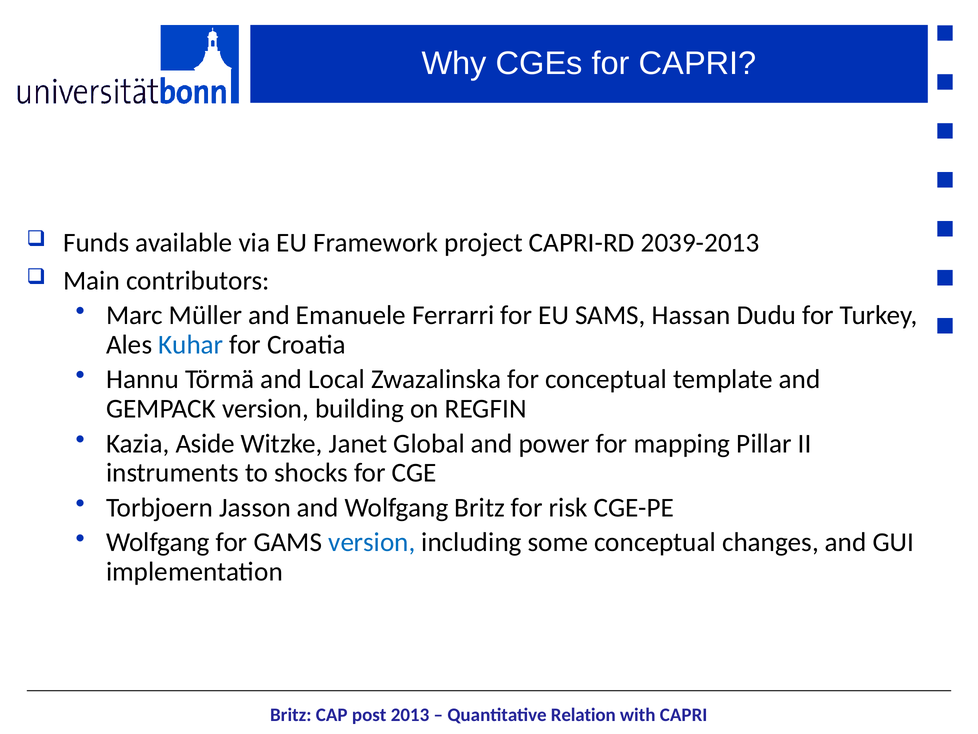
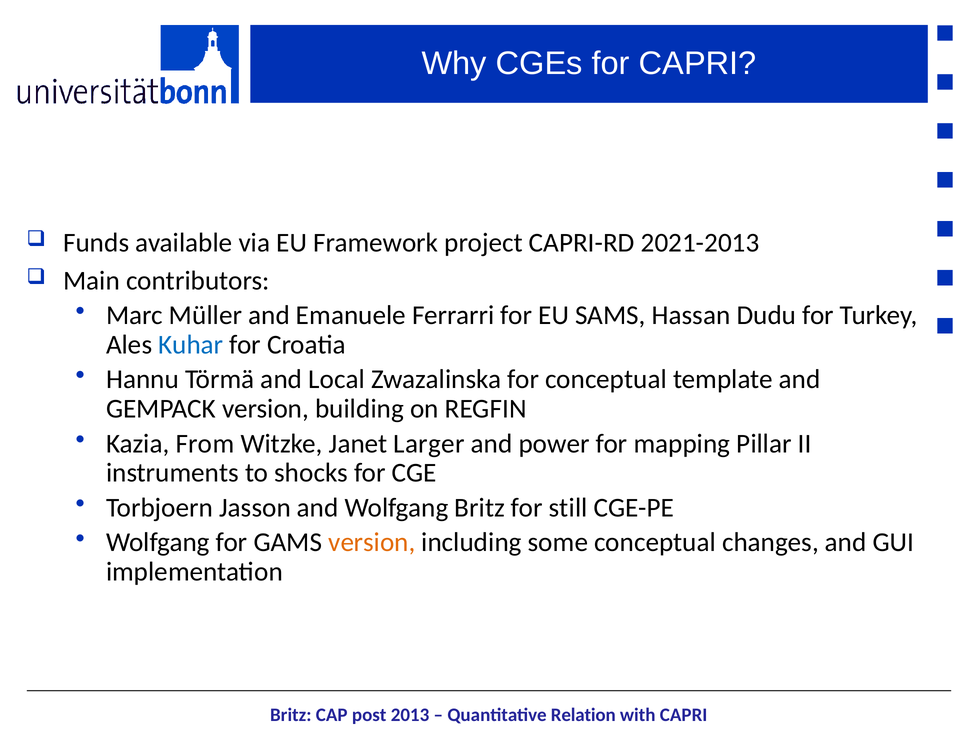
2039-2013: 2039-2013 -> 2021-2013 (700, 243)
Aside: Aside -> From (205, 443)
Global: Global -> Larger (429, 443)
risk: risk -> still (568, 507)
version colour: blue -> orange (372, 542)
